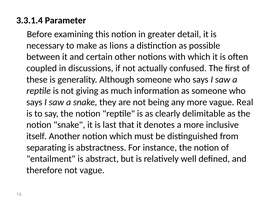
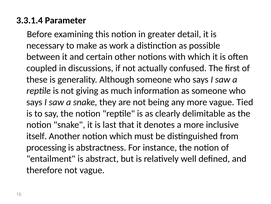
lions: lions -> work (119, 45)
Real: Real -> Tied (245, 102)
separating: separating -> processing (46, 147)
